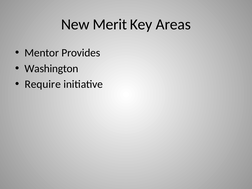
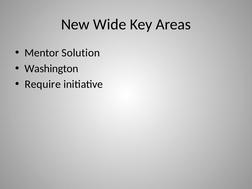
Merit: Merit -> Wide (110, 24)
Provides: Provides -> Solution (81, 53)
